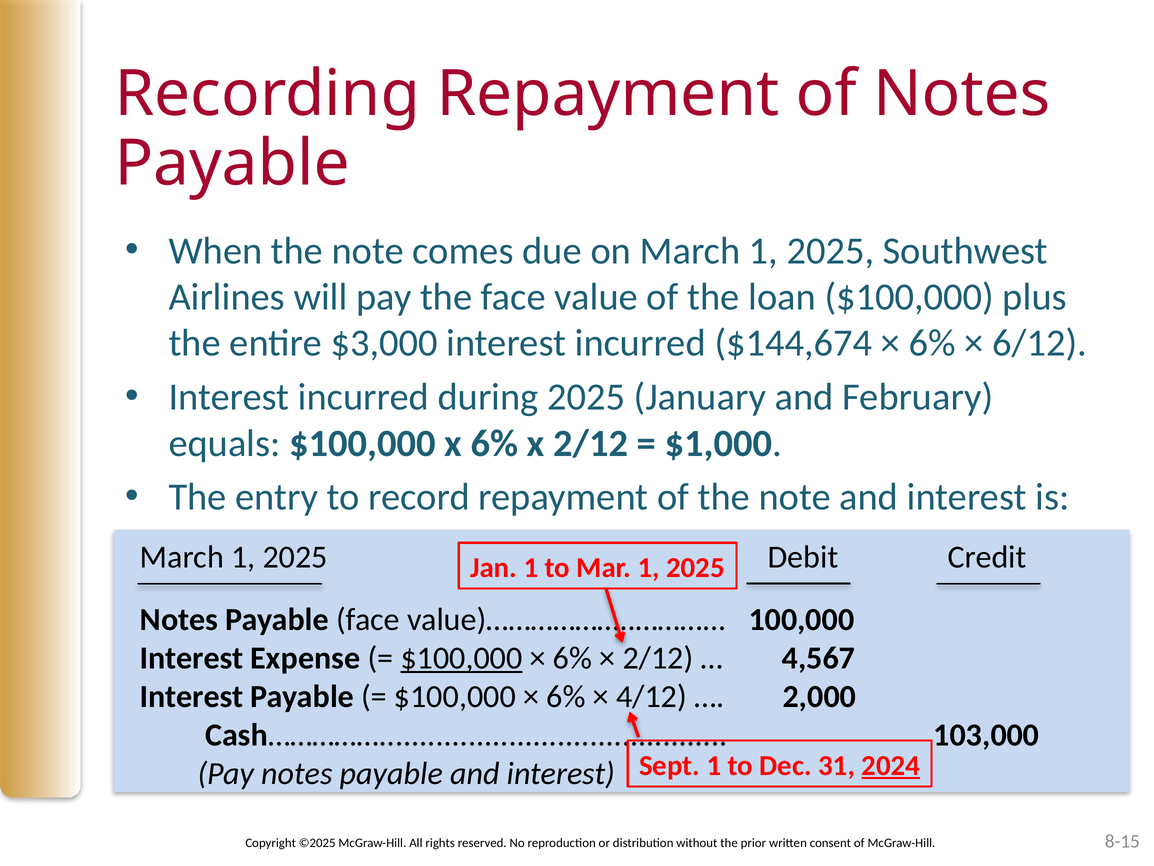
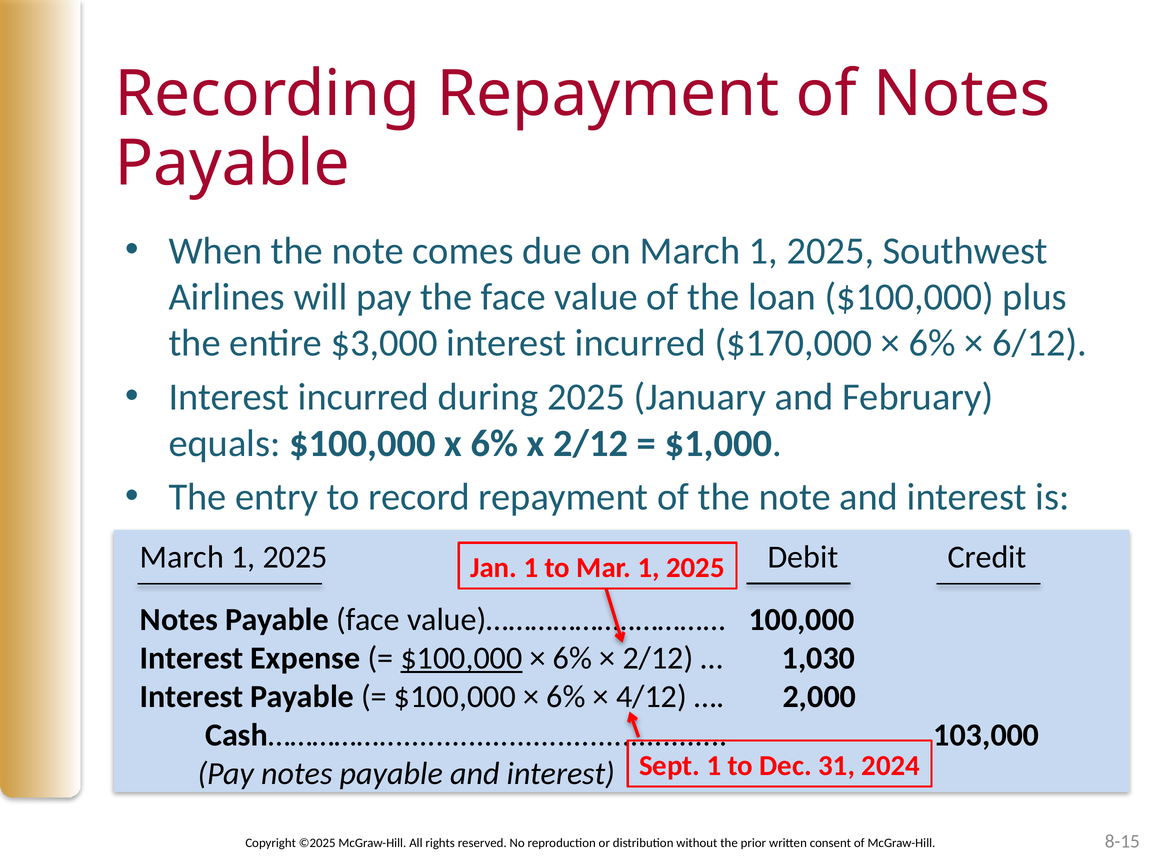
$144,674: $144,674 -> $170,000 (793, 343)
4,567: 4,567 -> 1,030 (818, 658)
2024 underline: present -> none (891, 765)
